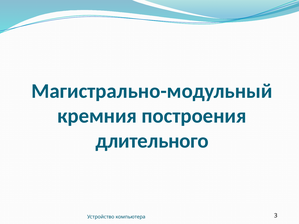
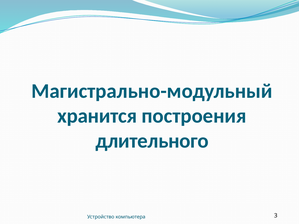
кремния: кремния -> хранится (97, 116)
